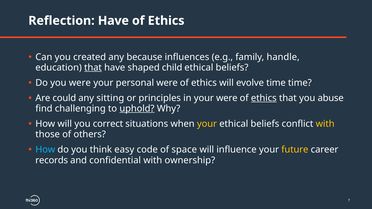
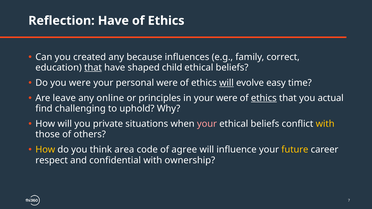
handle: handle -> correct (283, 57)
will underline: none -> present (226, 83)
evolve time: time -> easy (276, 83)
could: could -> leave (64, 98)
sitting: sitting -> online (110, 98)
abuse: abuse -> actual (331, 98)
uphold underline: present -> none (137, 109)
correct: correct -> private (108, 124)
your colour: yellow -> pink (207, 124)
How colour: light blue -> yellow (45, 150)
easy: easy -> area (124, 150)
space: space -> agree (184, 150)
records: records -> respect (52, 160)
